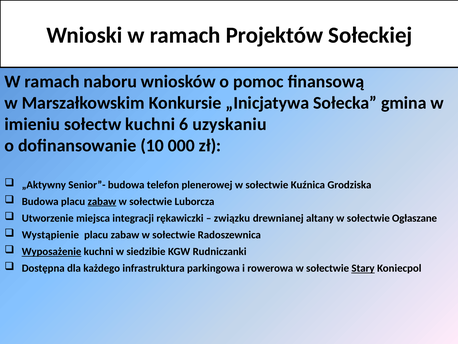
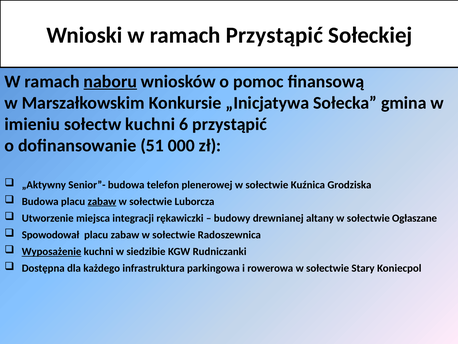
ramach Projektów: Projektów -> Przystąpić (274, 35)
naboru underline: none -> present (110, 81)
6 uzyskaniu: uzyskaniu -> przystąpić (230, 124)
10: 10 -> 51 (152, 146)
związku: związku -> budowy (232, 218)
Wystąpienie: Wystąpienie -> Spowodował (51, 235)
Stary underline: present -> none (363, 268)
